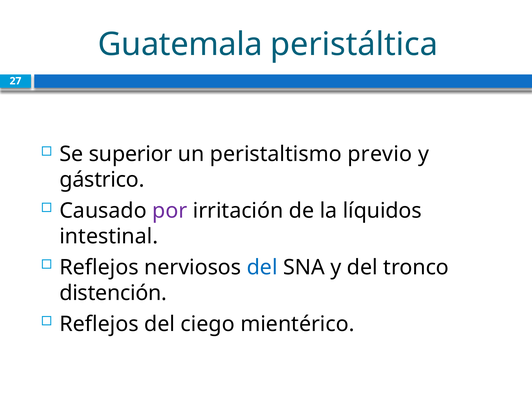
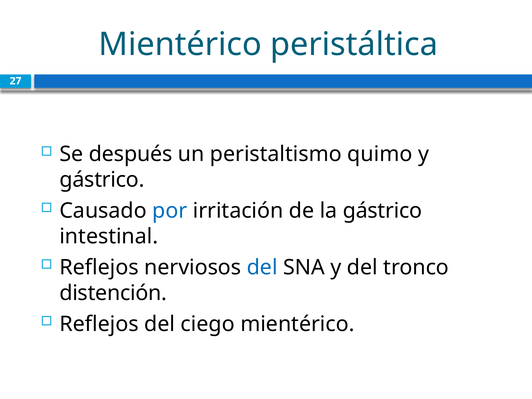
Guatemala: Guatemala -> Mientérico (180, 44)
superior: superior -> después (131, 154)
previo: previo -> quimo (380, 154)
por colour: purple -> blue (170, 211)
la líquidos: líquidos -> gástrico (382, 211)
